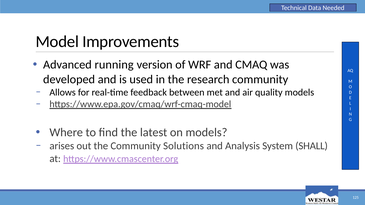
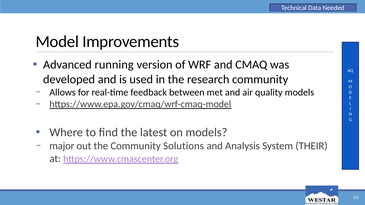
arises: arises -> major (62, 146)
SHALL: SHALL -> THEIR (311, 146)
